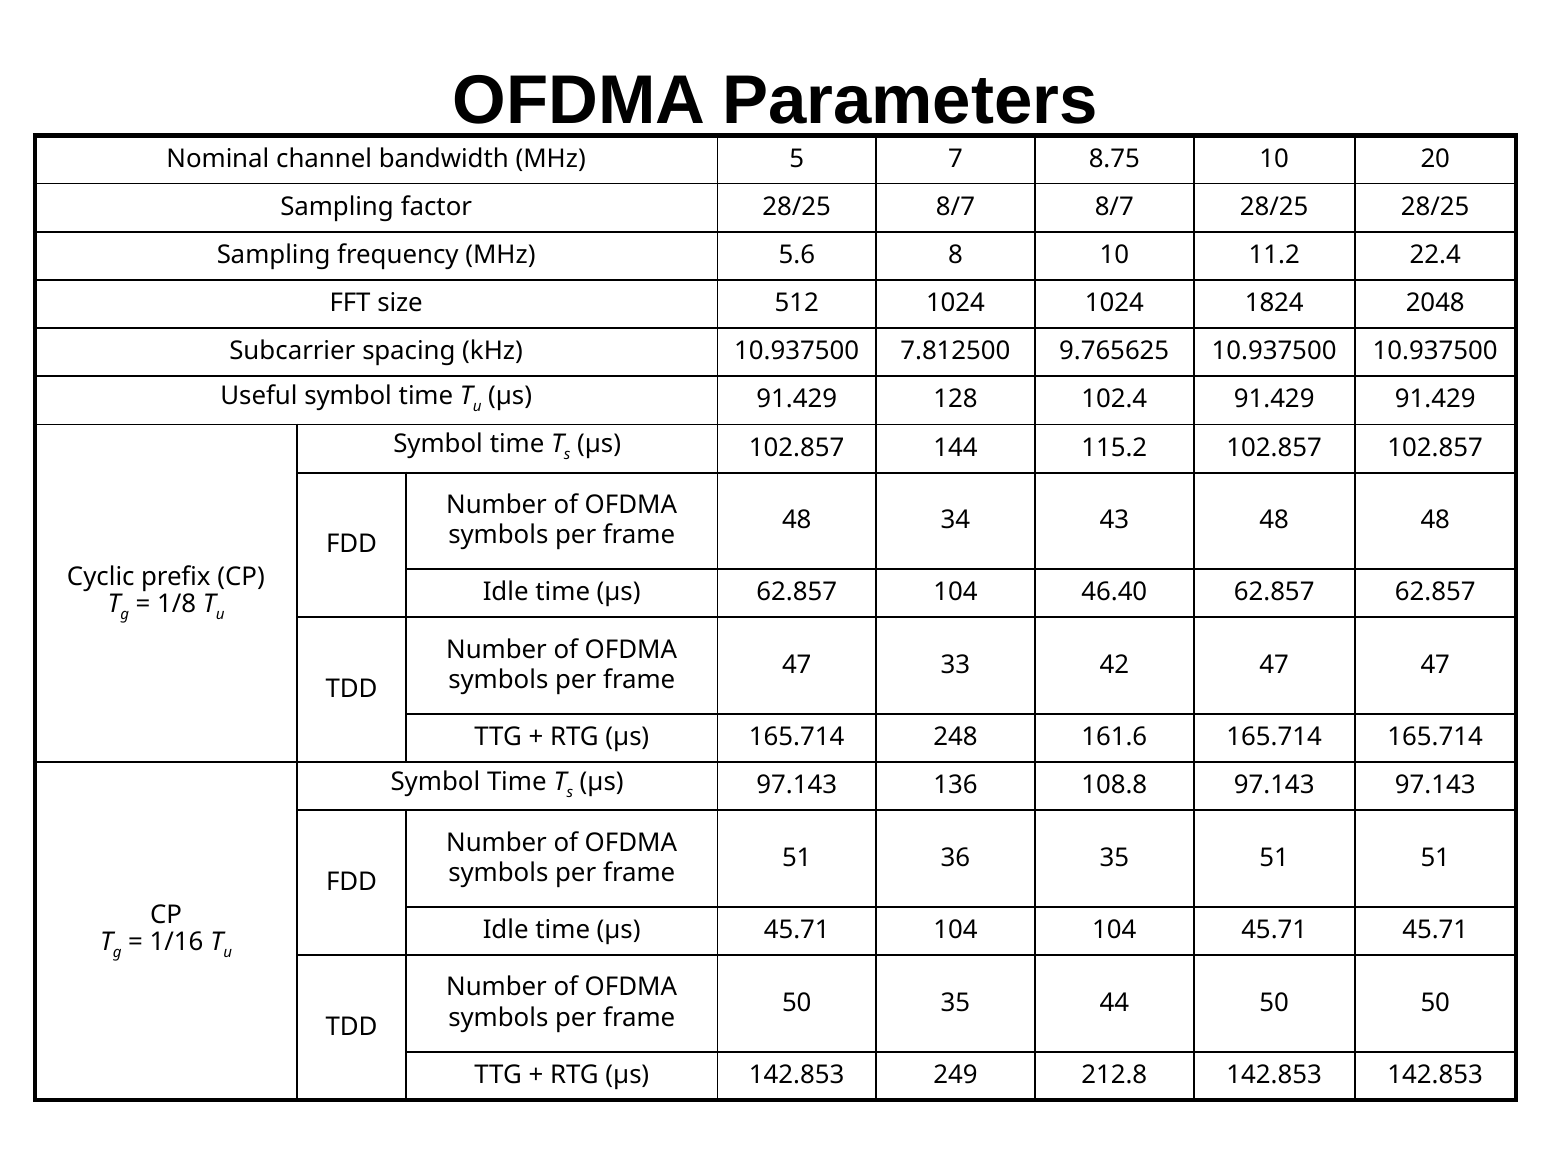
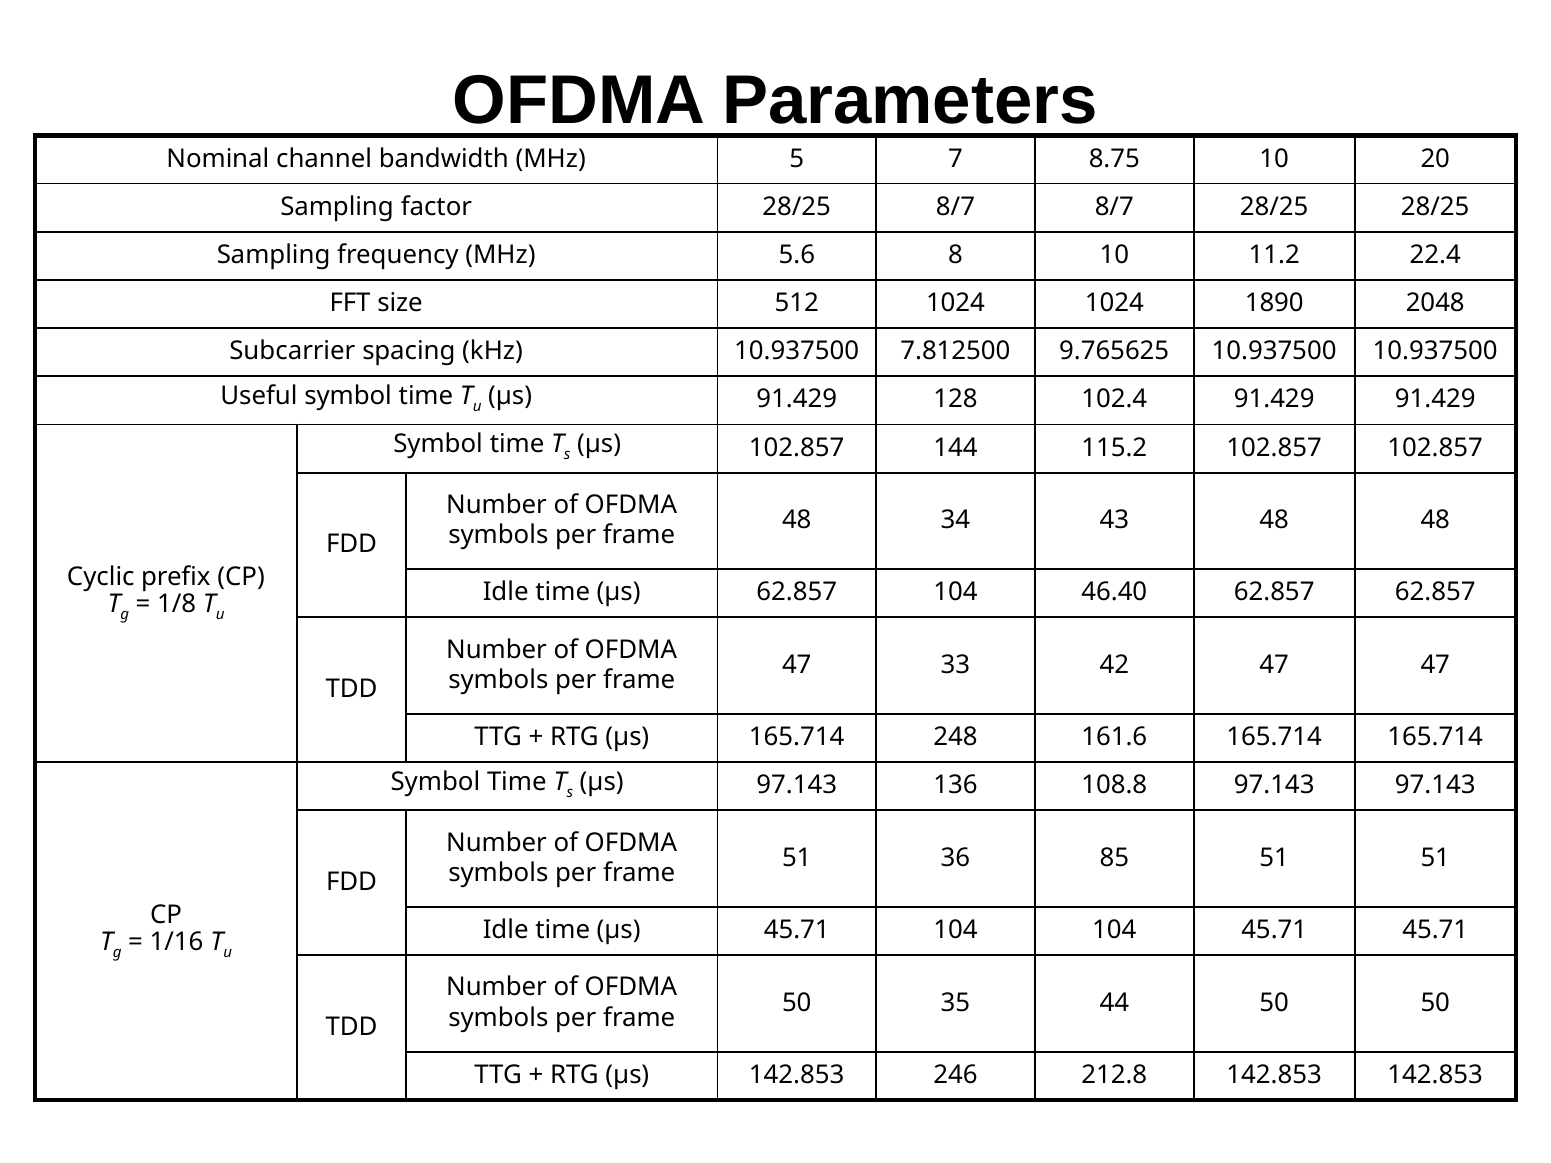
1824: 1824 -> 1890 (1274, 303)
36 35: 35 -> 85 (1114, 858)
249: 249 -> 246 (956, 1075)
